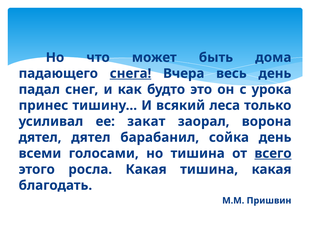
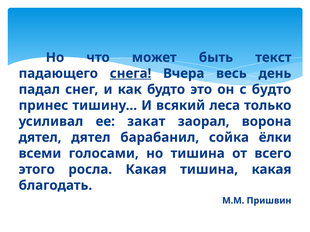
дома: дома -> текст (273, 58)
с урока: урока -> будто (271, 90)
сойка день: день -> ёлки (275, 138)
всего underline: present -> none (273, 154)
